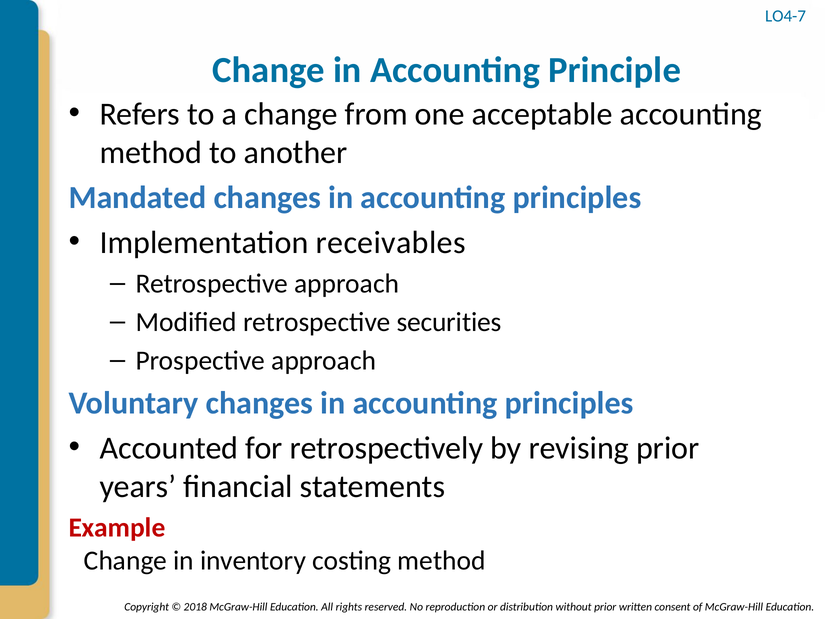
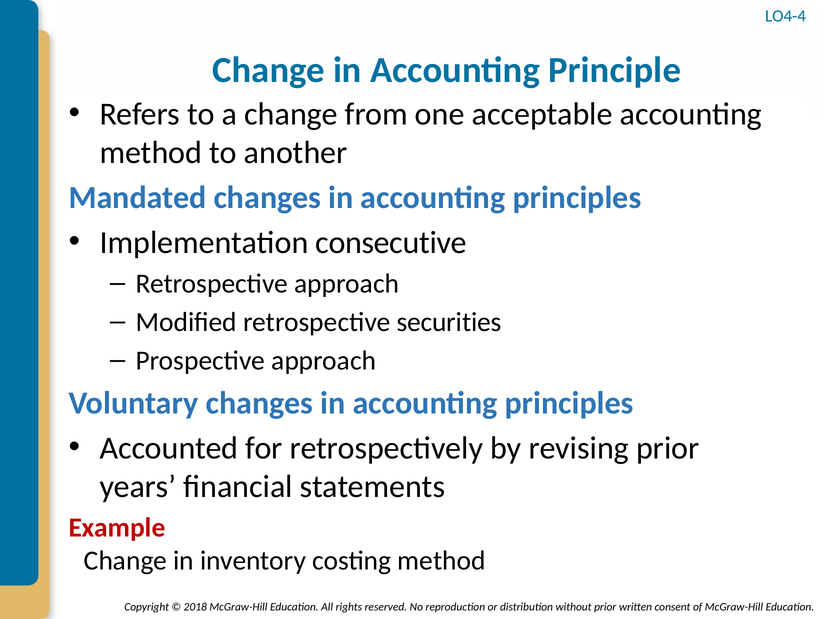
LO4-7: LO4-7 -> LO4-4 (786, 16)
receivables: receivables -> consecutive (391, 243)
